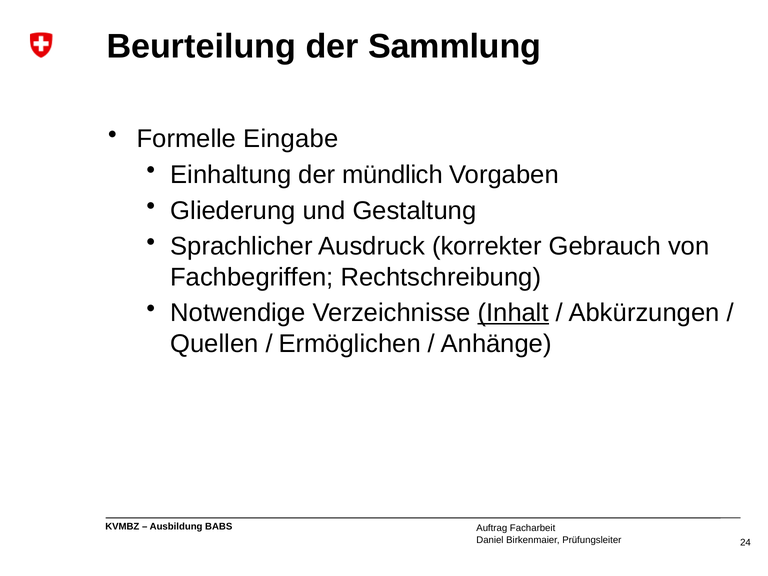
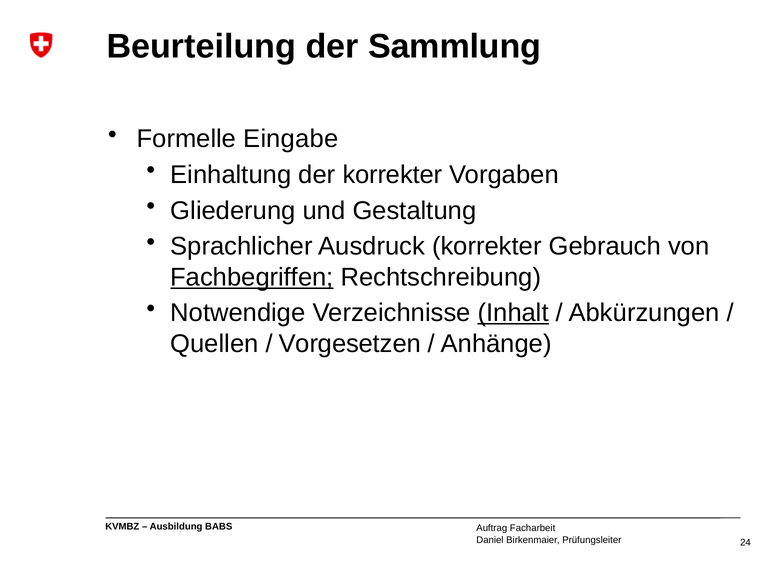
der mündlich: mündlich -> korrekter (392, 175)
Fachbegriffen underline: none -> present (252, 277)
Ermöglichen: Ermöglichen -> Vorgesetzen (350, 344)
